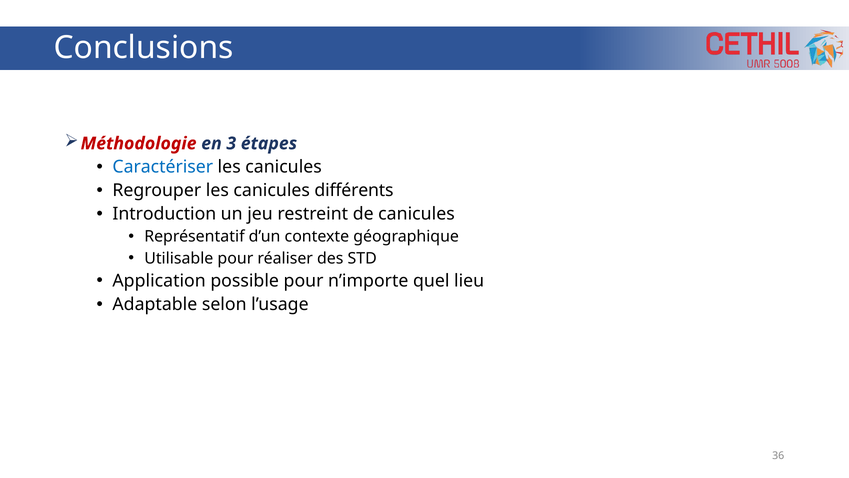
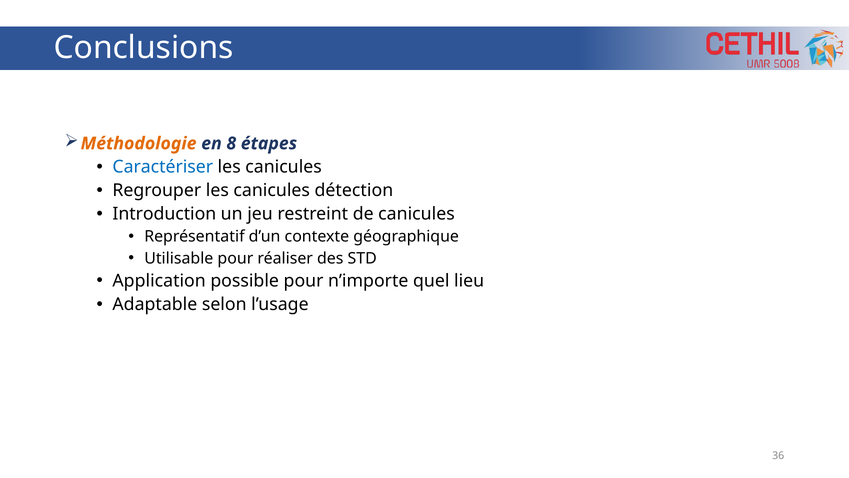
Méthodologie colour: red -> orange (139, 143)
3: 3 -> 8 (231, 143)
différents: différents -> détection (354, 190)
